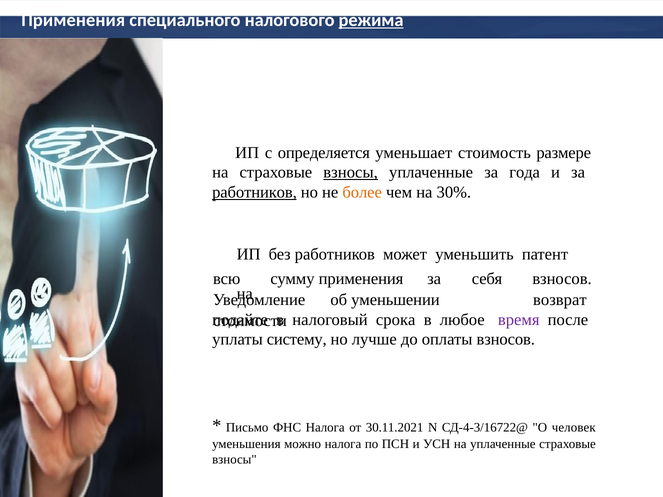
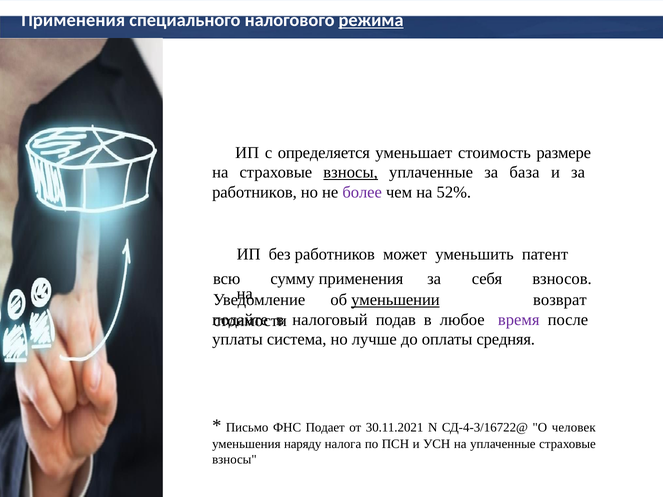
года: года -> база (525, 173)
работников underline: present -> none (254, 192)
более colour: orange -> purple (362, 192)
30%: 30% -> 52% (454, 192)
уменьшении underline: none -> present (395, 300)
срока: срока -> подав (396, 320)
систему: систему -> система (297, 340)
оплаты взносов: взносов -> средняя (506, 340)
ФНС Налога: Налога -> Подает (325, 428)
можно: можно -> наряду (303, 444)
